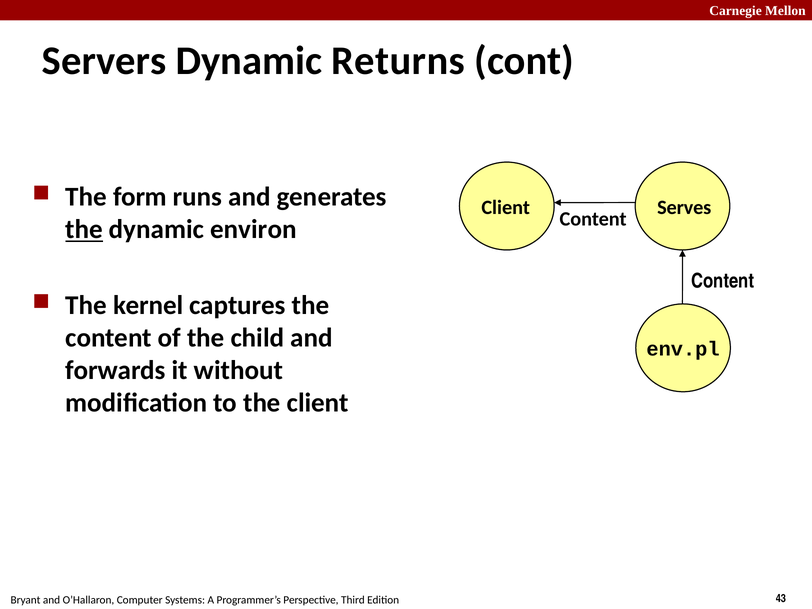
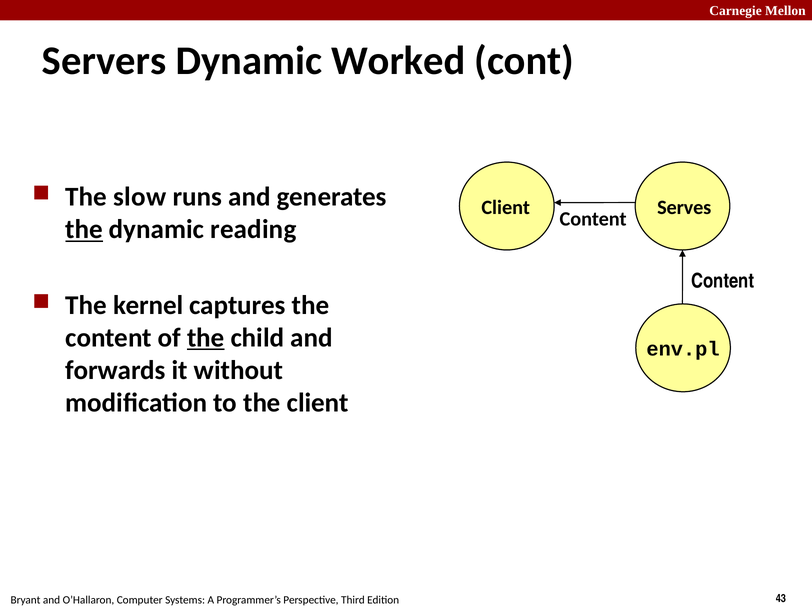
Returns: Returns -> Worked (398, 61)
form: form -> slow (140, 197)
environ: environ -> reading (253, 229)
the underline: none -> present (206, 338)
